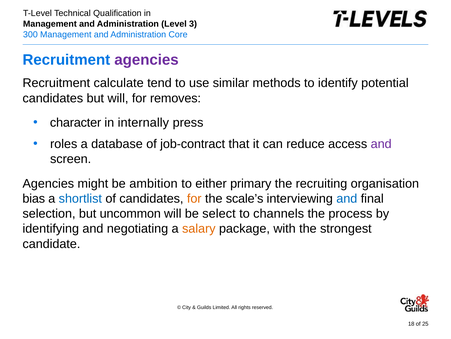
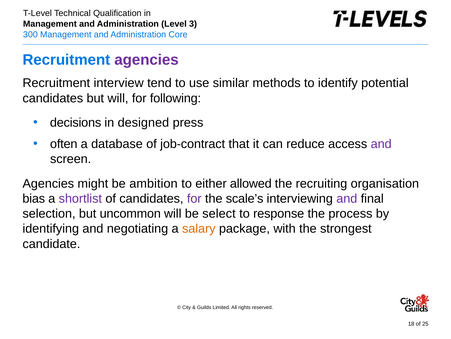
calculate: calculate -> interview (119, 83)
removes: removes -> following (176, 98)
character: character -> decisions (76, 122)
internally: internally -> designed (143, 122)
roles: roles -> often (64, 144)
primary: primary -> allowed (251, 183)
shortlist colour: blue -> purple (80, 198)
for colour: orange -> purple (194, 198)
and colour: blue -> purple (347, 198)
channels: channels -> response (279, 213)
